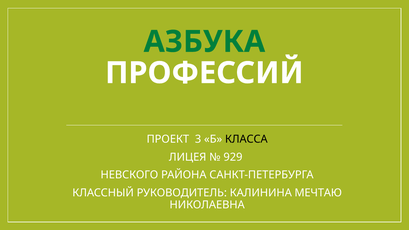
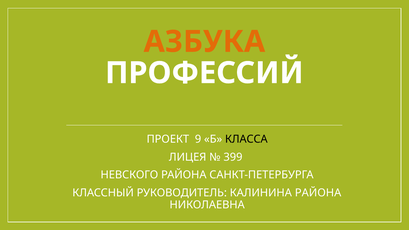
АЗБУКА colour: green -> orange (204, 42)
3: 3 -> 9 (198, 139)
929: 929 -> 399 (233, 157)
КАЛИНИНА МЕЧТАЮ: МЕЧТАЮ -> РАЙОНА (318, 193)
